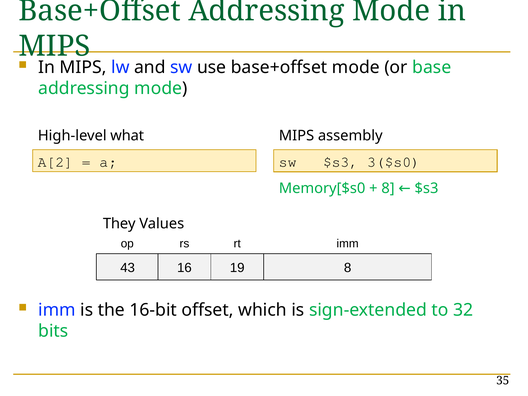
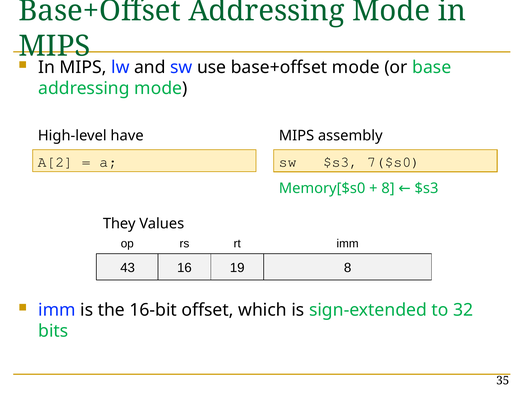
what: what -> have (127, 136)
3($s0: 3($s0 -> 7($s0 (394, 162)
